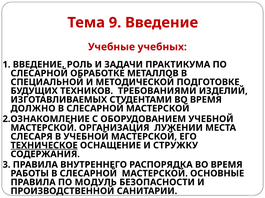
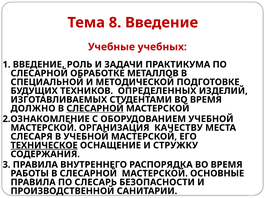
9: 9 -> 8 (115, 23)
ТРЕБОВАНИЯМИ: ТРЕБОВАНИЯМИ -> ОПРЕДЕЛЕННЫХ (157, 91)
СЛЕСАРНОЙ underline: none -> present (95, 109)
ЛУЖЕНИИ: ЛУЖЕНИИ -> КАЧЕСТВУ (179, 128)
МОДУЛЬ: МОДУЛЬ -> СЛЕСАРЬ (96, 183)
